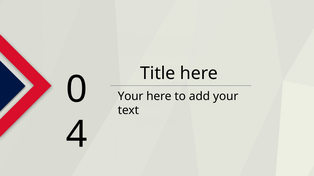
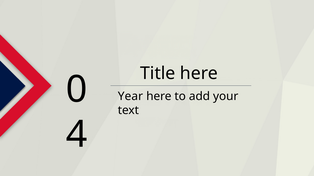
Your: Your -> Year (130, 96)
